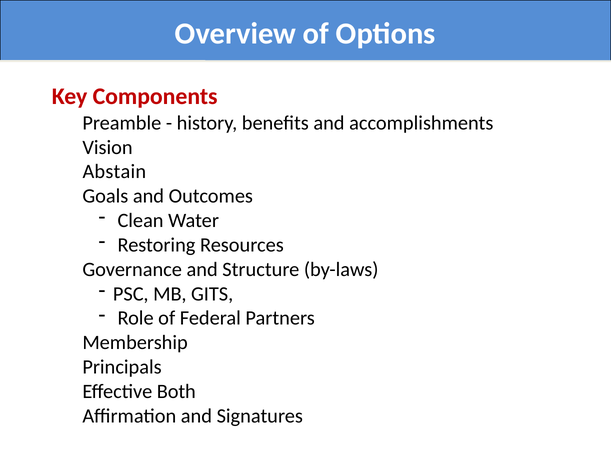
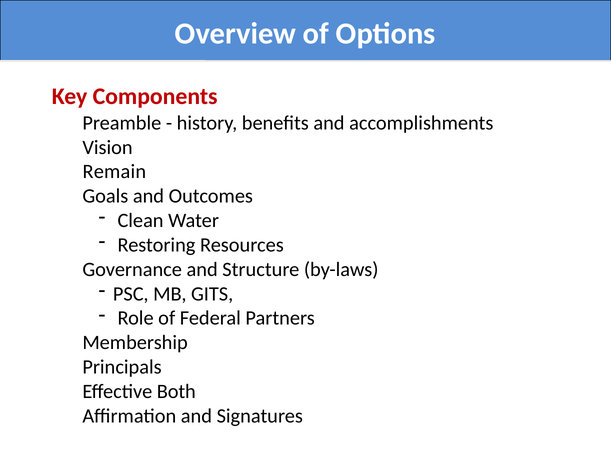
Abstain: Abstain -> Remain (114, 172)
